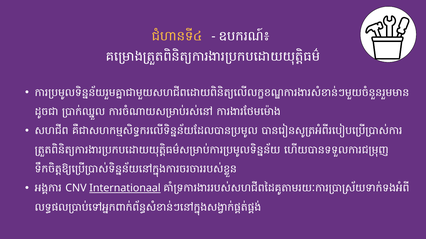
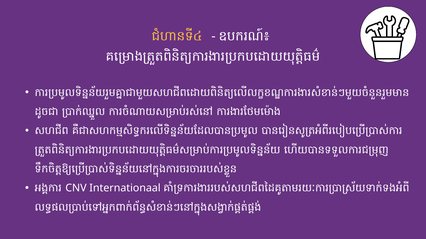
Internationaal underline: present -> none (125, 189)
